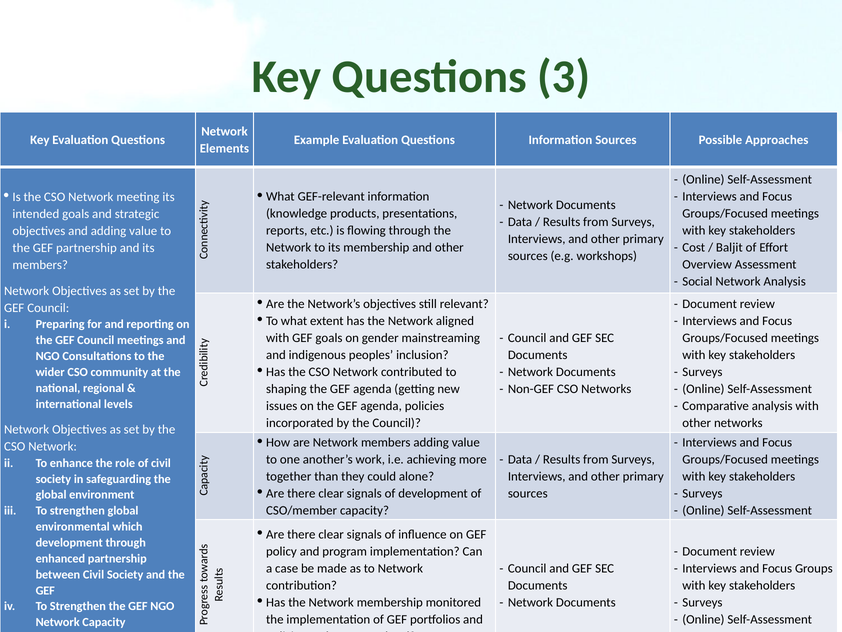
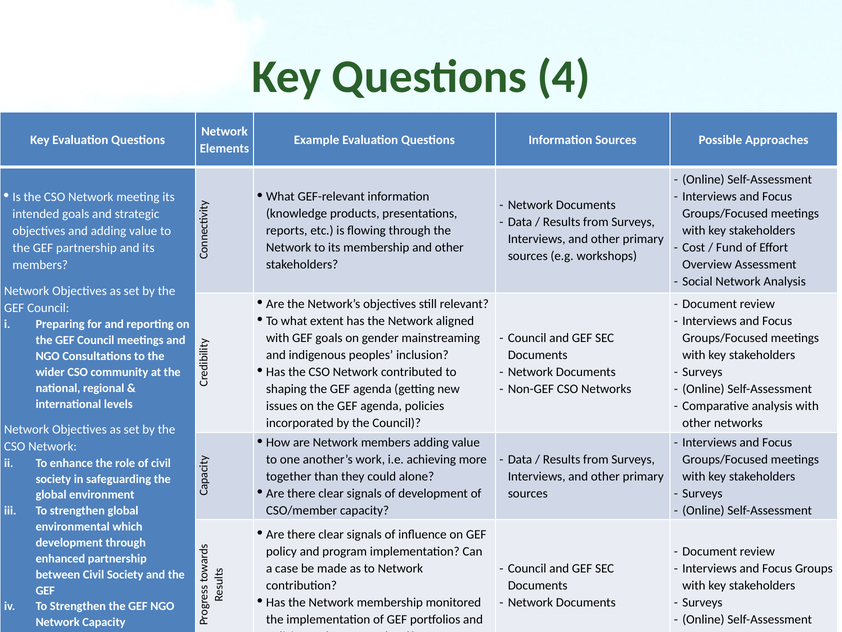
3: 3 -> 4 (564, 77)
Baljit: Baljit -> Fund (729, 247)
